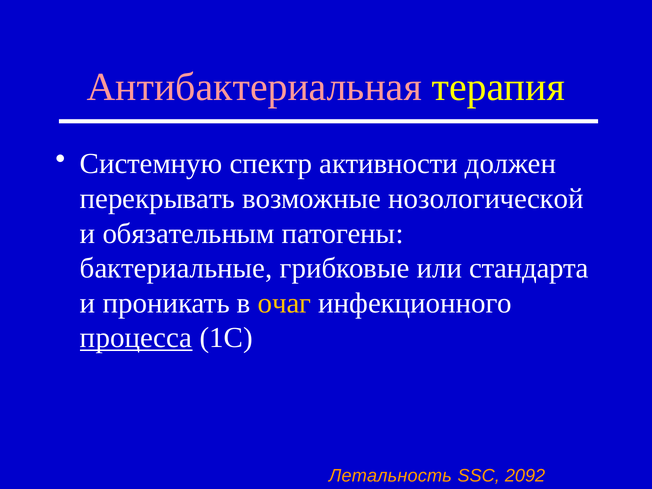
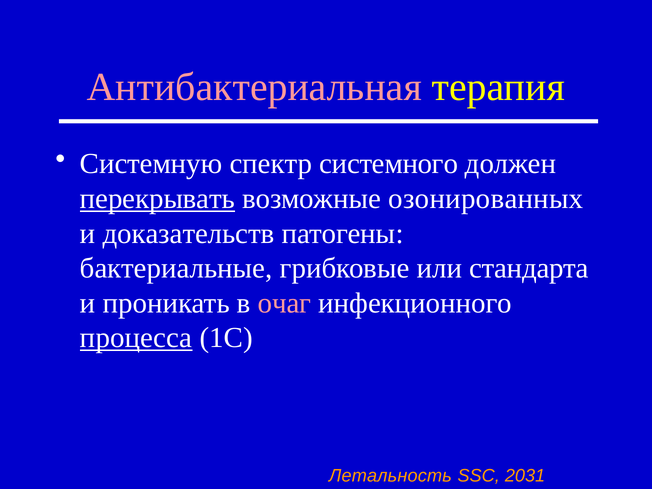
активности: активности -> системного (389, 164)
перекрывать underline: none -> present (157, 199)
нозологической: нозологической -> озонированных (486, 199)
обязательным: обязательным -> доказательств (189, 233)
очаг colour: yellow -> pink (285, 303)
2092: 2092 -> 2031 (525, 476)
